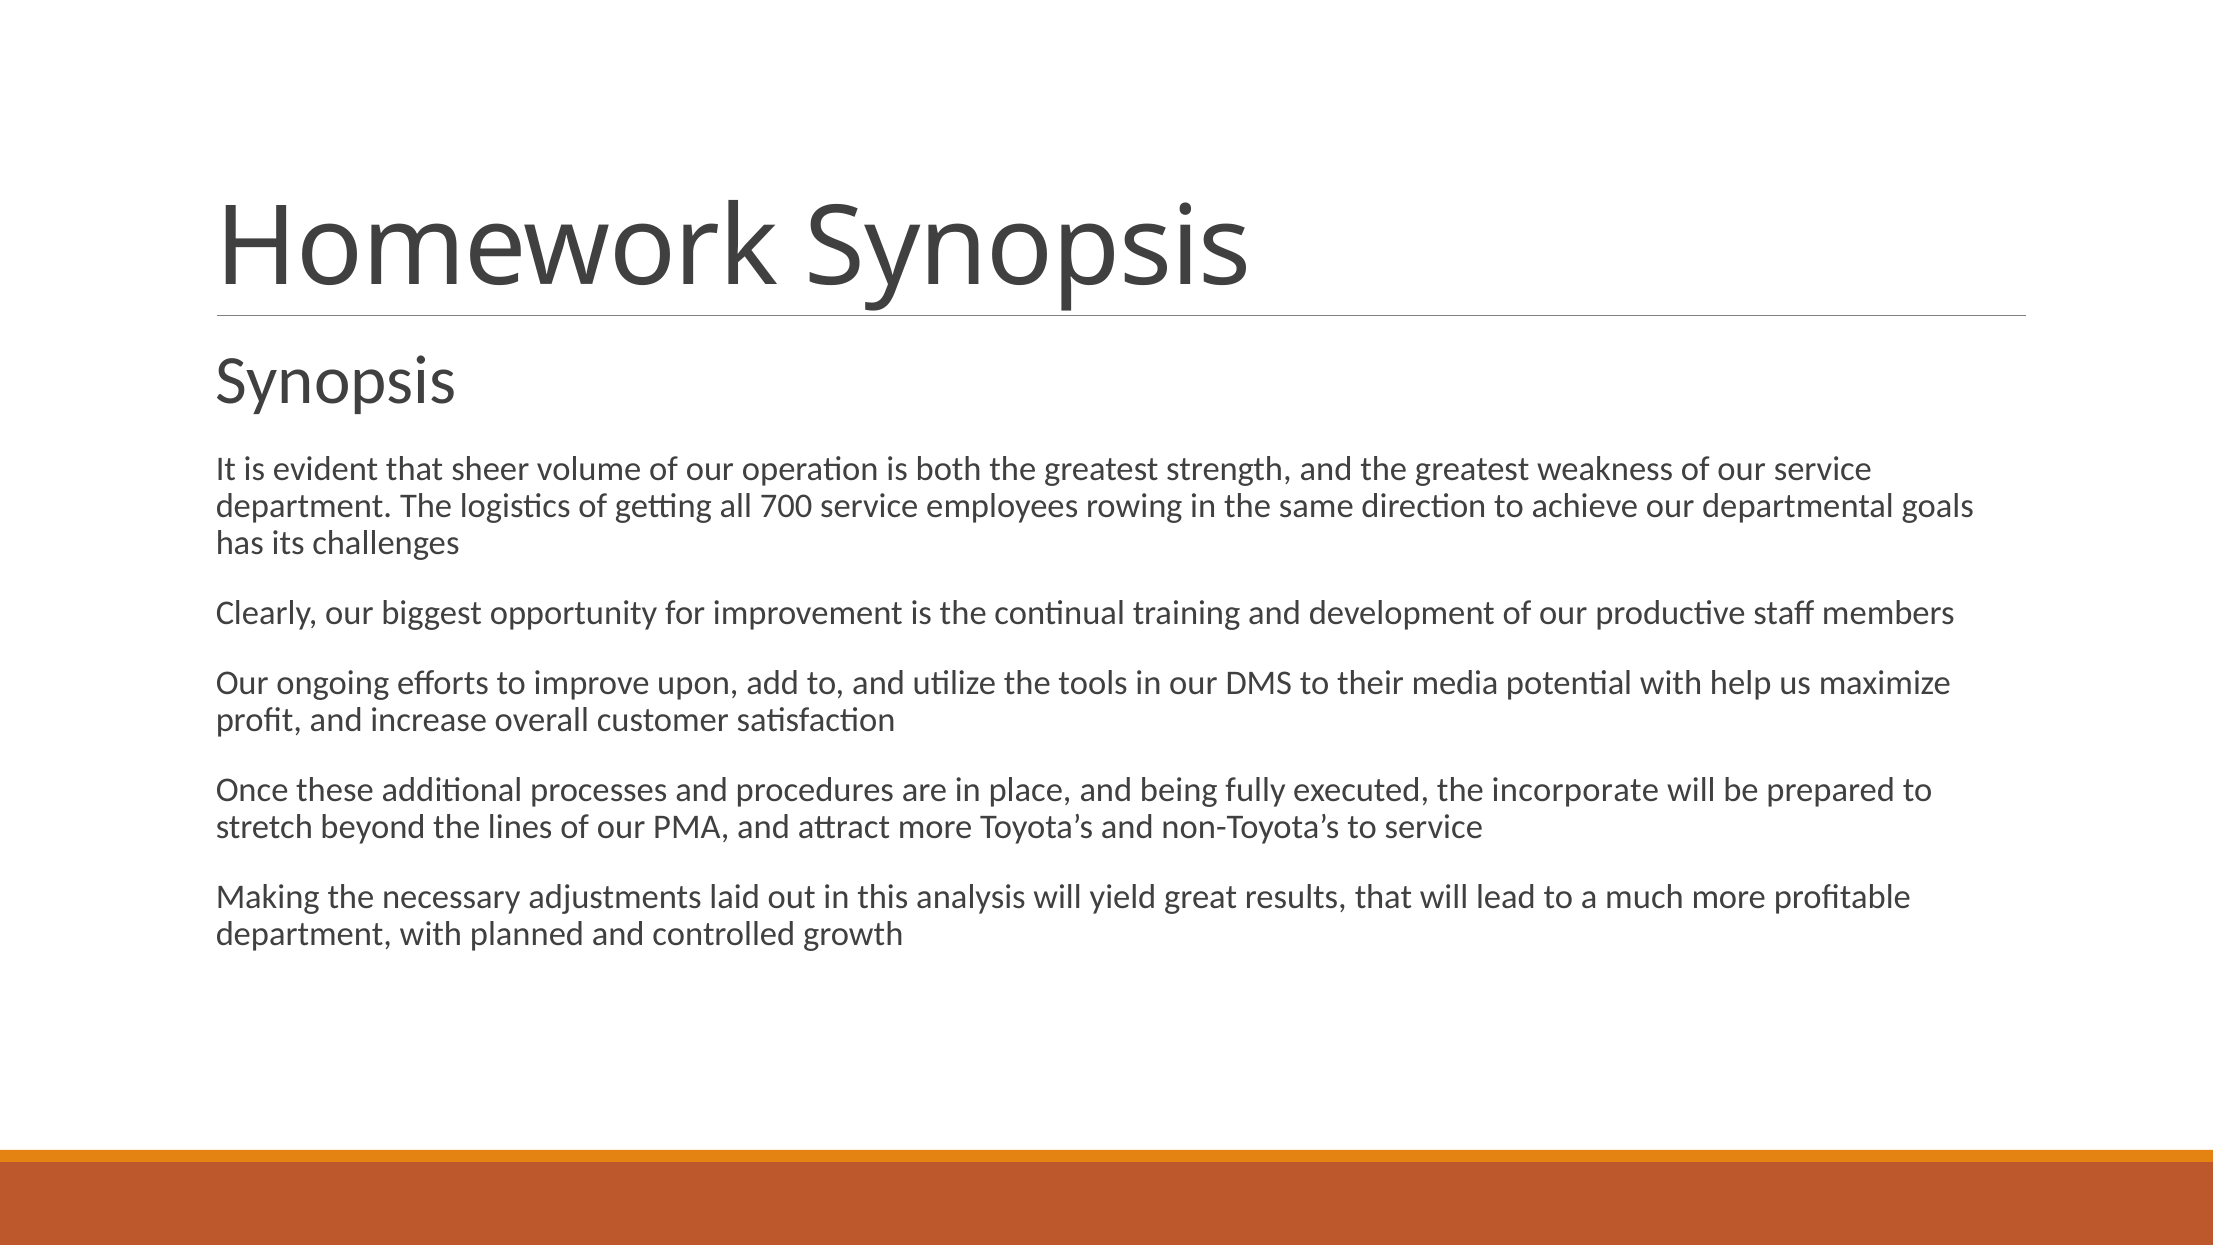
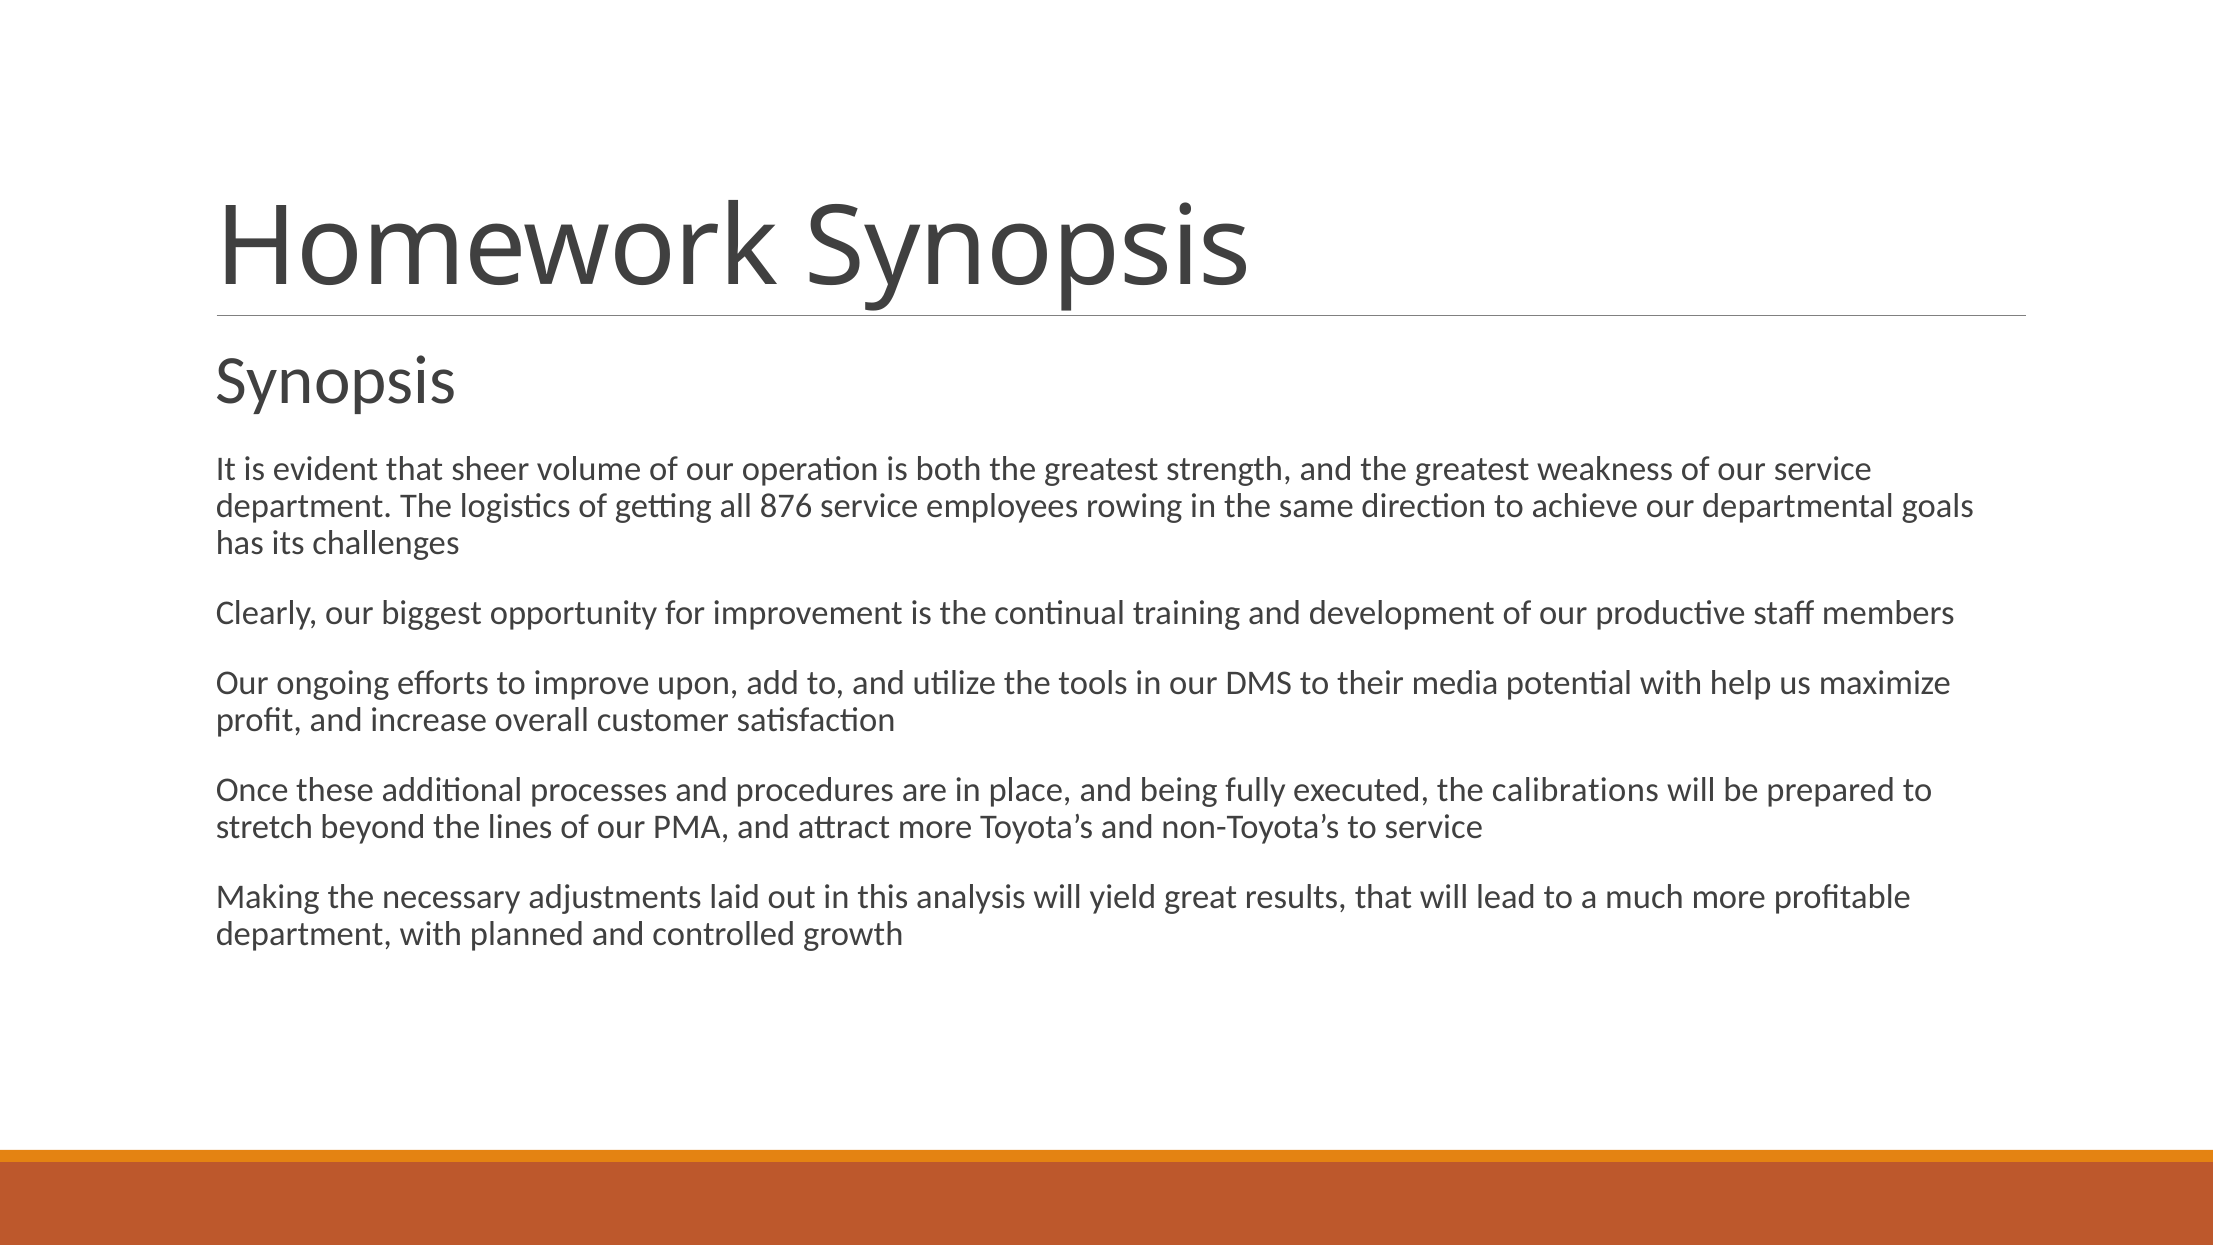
700: 700 -> 876 (786, 506)
incorporate: incorporate -> calibrations (1575, 790)
